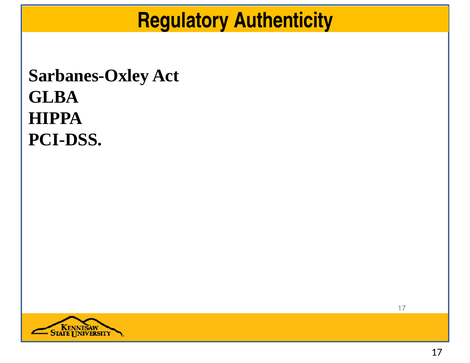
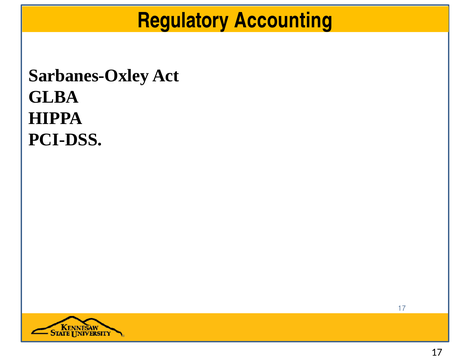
Authenticity: Authenticity -> Accounting (283, 21)
